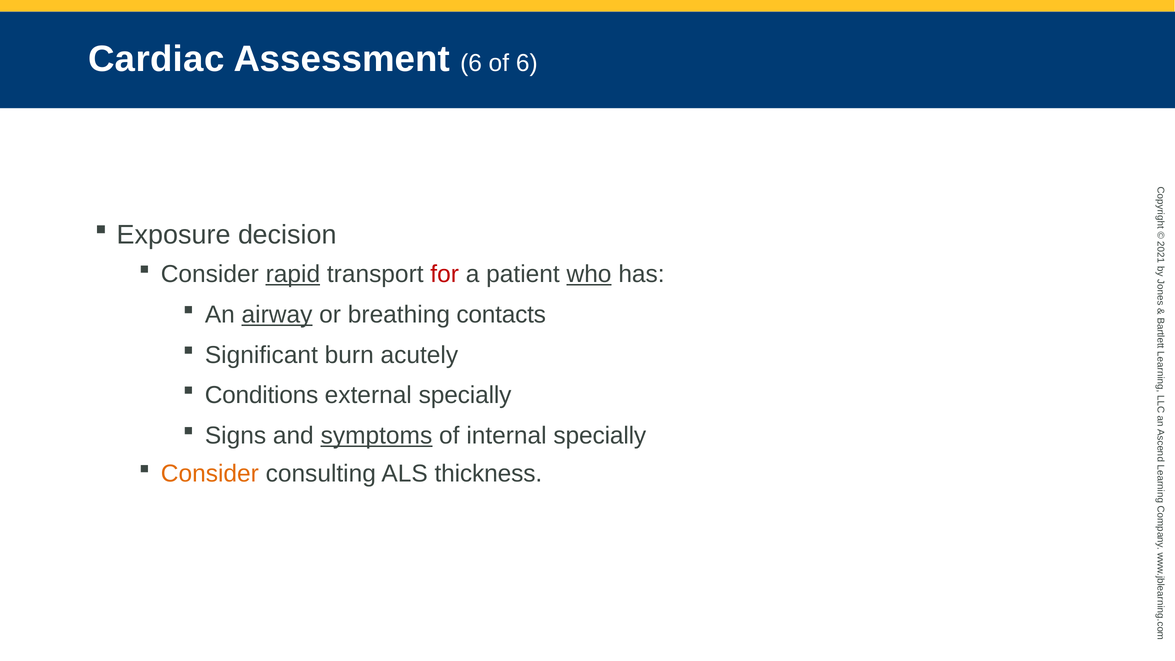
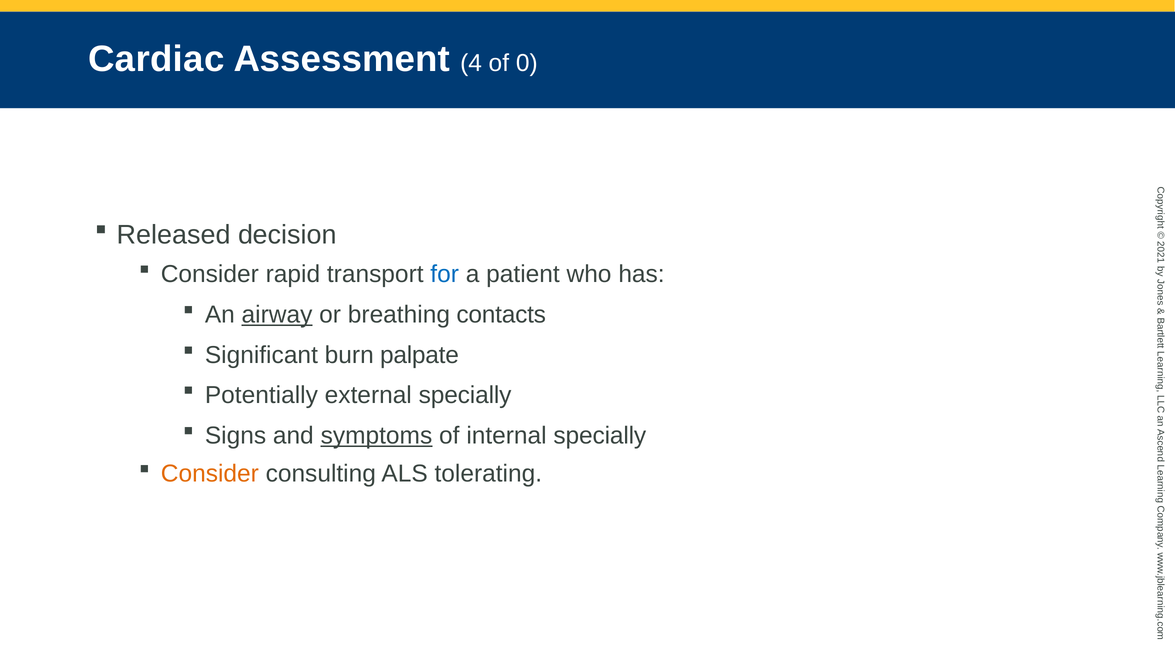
Assessment 6: 6 -> 4 (471, 63)
of 6: 6 -> 0 (527, 63)
Exposure: Exposure -> Released (174, 235)
rapid underline: present -> none (293, 274)
for colour: red -> blue (445, 274)
who underline: present -> none (589, 274)
acutely: acutely -> palpate (419, 355)
Conditions: Conditions -> Potentially (261, 395)
thickness: thickness -> tolerating (488, 474)
